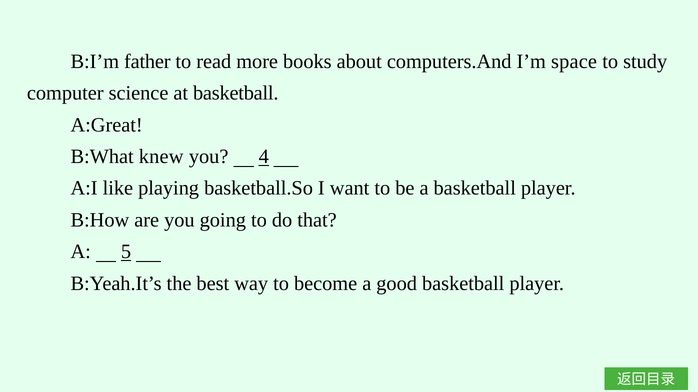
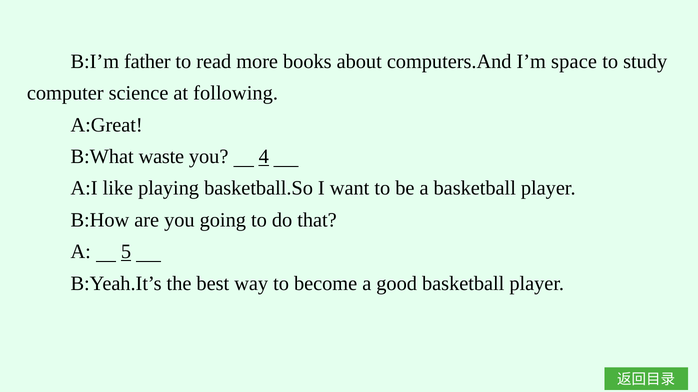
at basketball: basketball -> following (236, 93)
knew: knew -> waste (161, 157)
